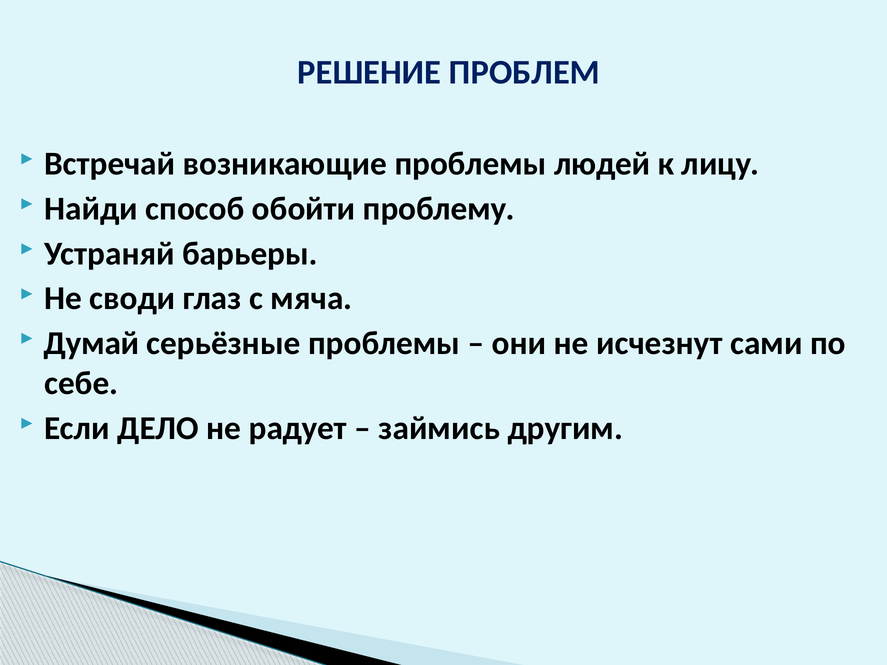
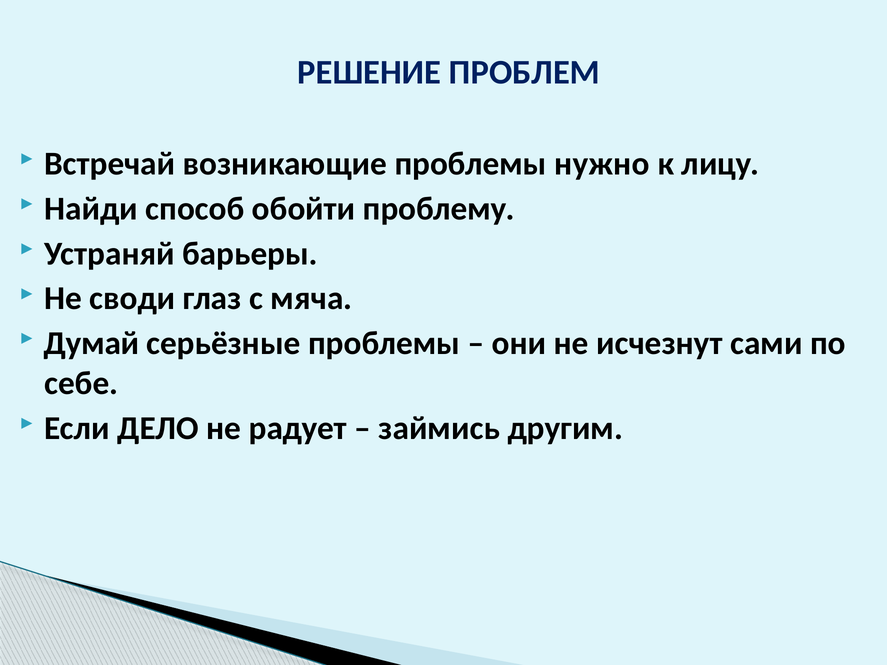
людей: людей -> нужно (602, 164)
